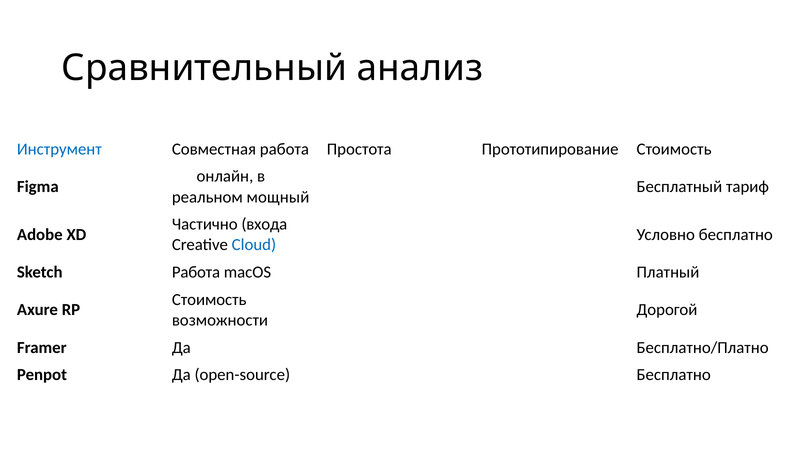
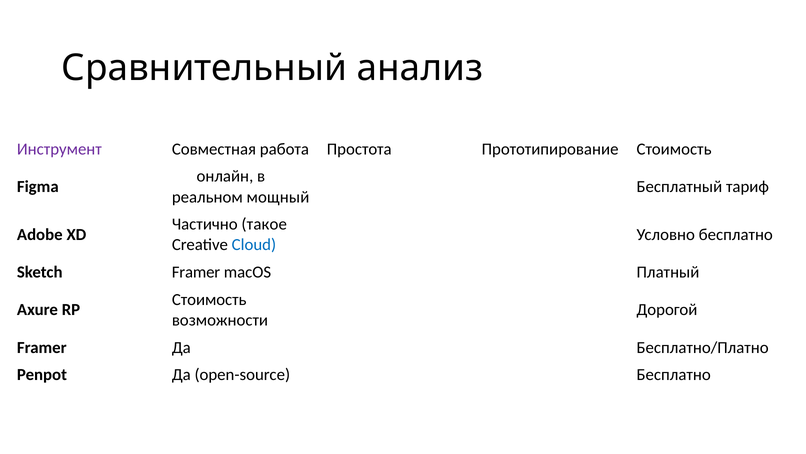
Инструмент colour: blue -> purple (59, 149)
входа: входа -> такое (264, 224)
Sketch Работа: Работа -> Framer (196, 272)
